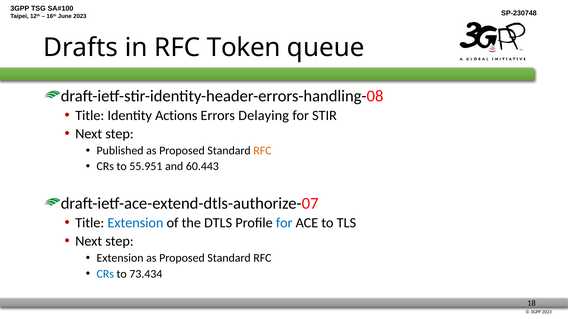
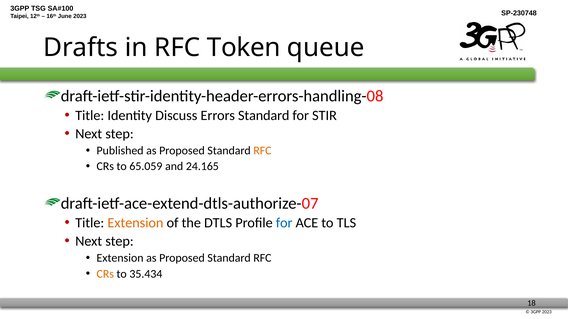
Actions: Actions -> Discuss (176, 116)
Errors Delaying: Delaying -> Standard (264, 116)
55.951: 55.951 -> 65.059 (146, 167)
60.443: 60.443 -> 24.165 (202, 167)
Extension colour: blue -> orange (135, 223)
CRs colour: blue -> orange (105, 274)
73.434: 73.434 -> 35.434 (146, 274)
